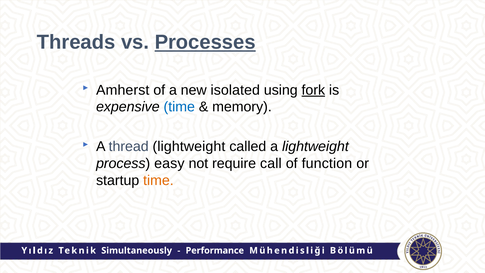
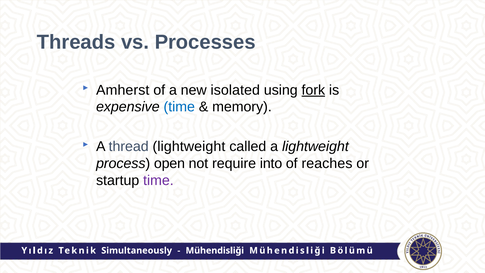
Processes underline: present -> none (205, 42)
easy: easy -> open (169, 163)
call: call -> into (271, 163)
function: function -> reaches (327, 163)
time colour: orange -> purple (158, 180)
Performance: Performance -> Mühendisliği (215, 250)
